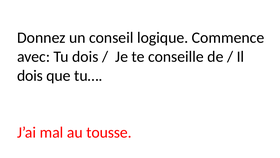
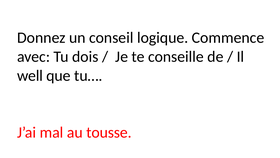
dois: dois -> well (30, 75)
